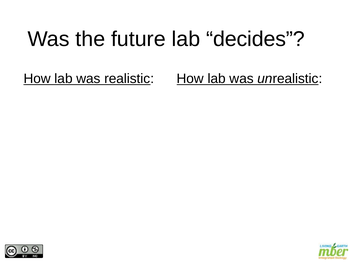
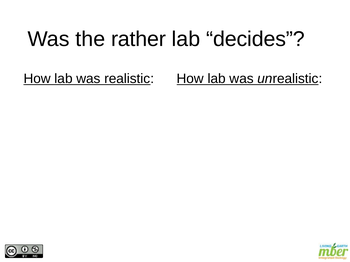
future: future -> rather (139, 39)
